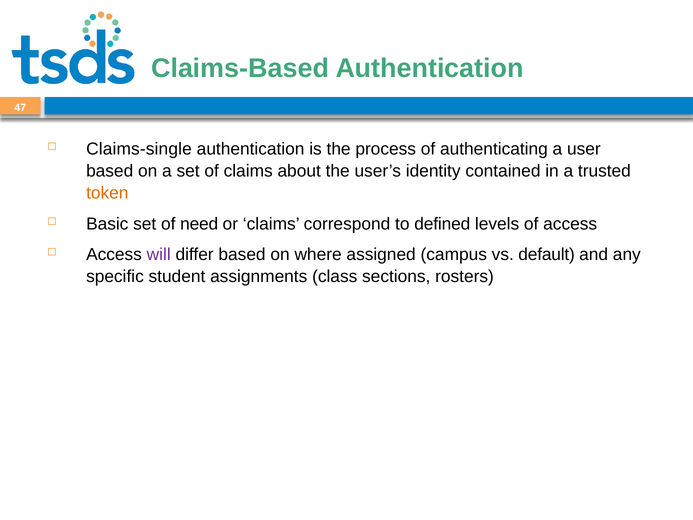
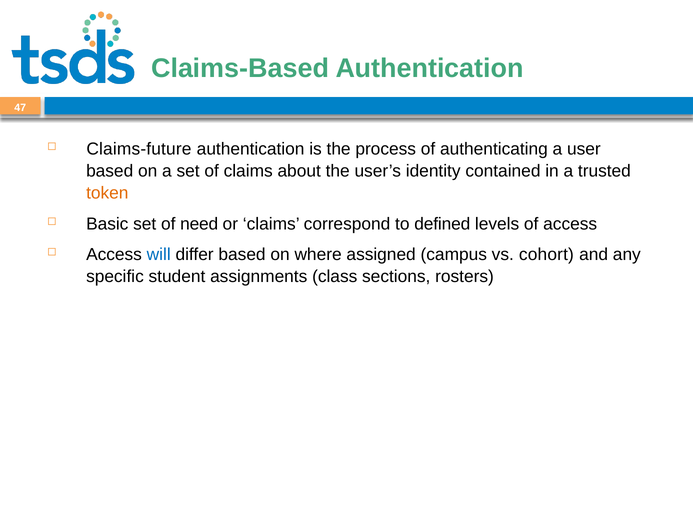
Claims-single: Claims-single -> Claims-future (139, 149)
will colour: purple -> blue (159, 254)
default: default -> cohort (546, 254)
